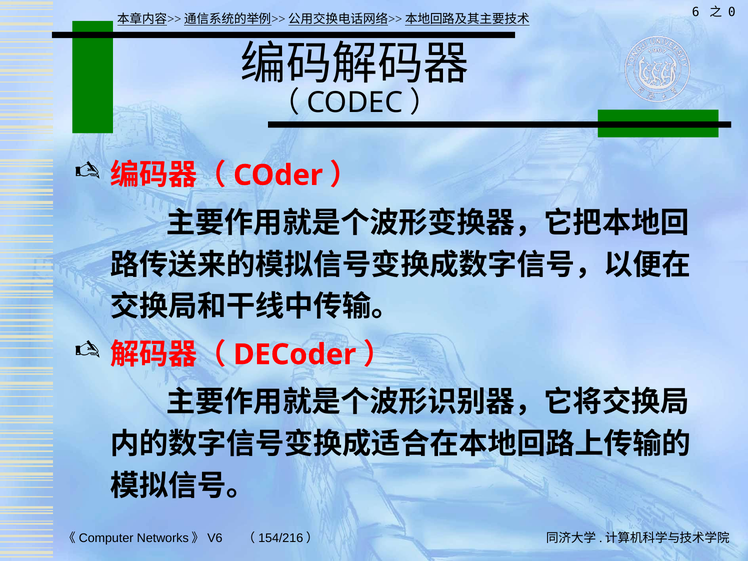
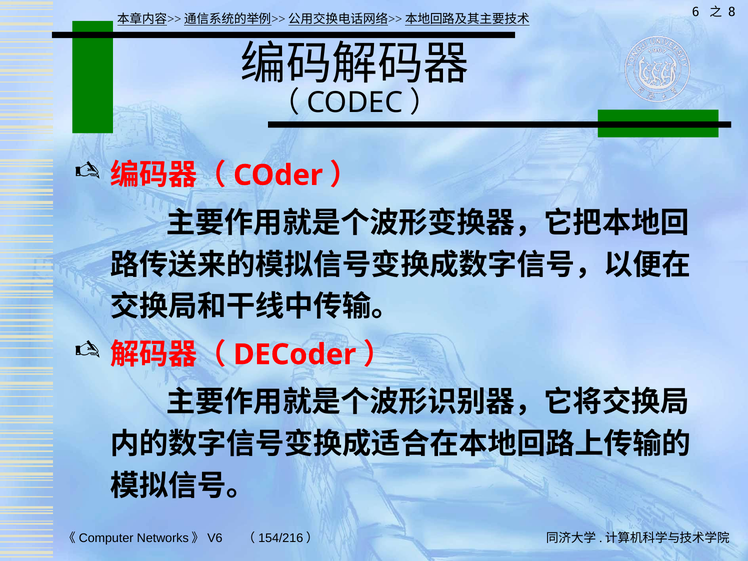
0: 0 -> 8 (732, 12)
